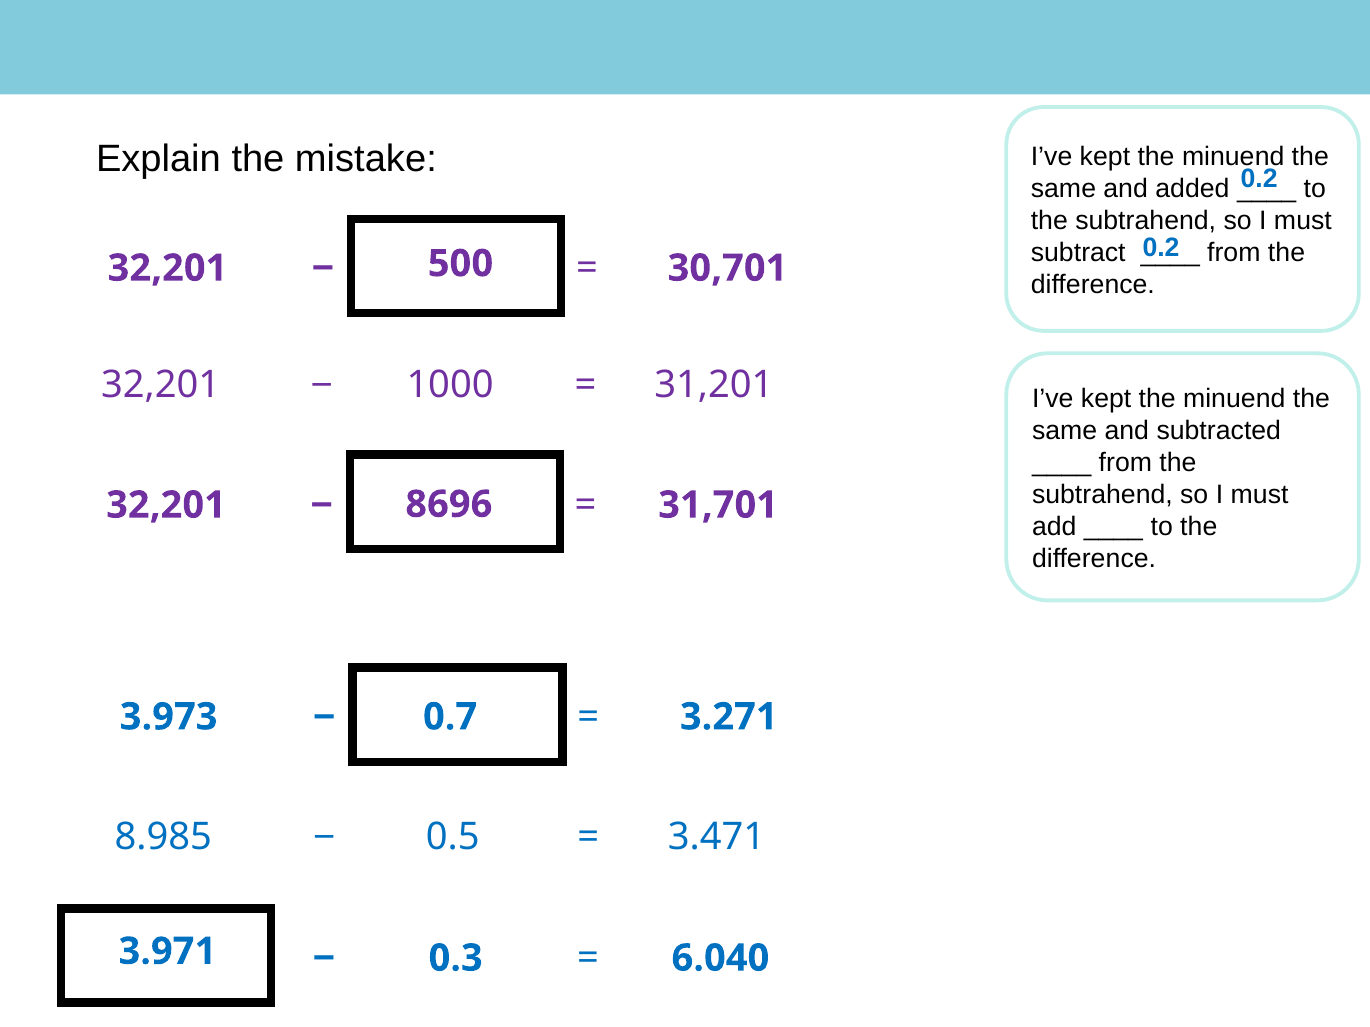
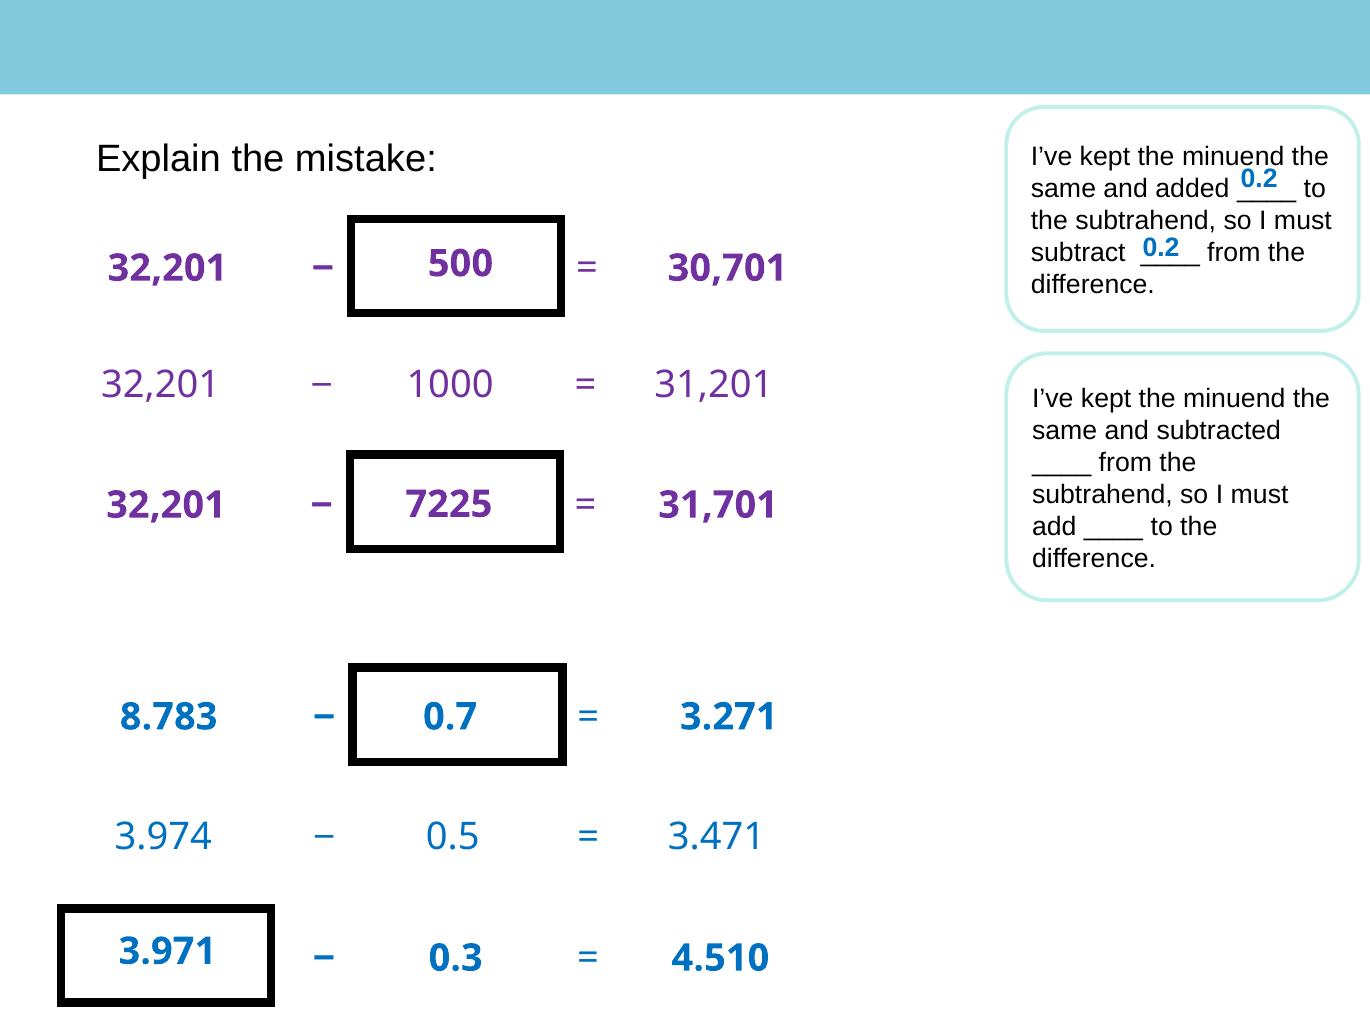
8696: 8696 -> 7225 (449, 505)
3.973: 3.973 -> 8.783 (169, 717)
8.985: 8.985 -> 3.974 (163, 837)
6.040: 6.040 -> 4.510 (720, 959)
